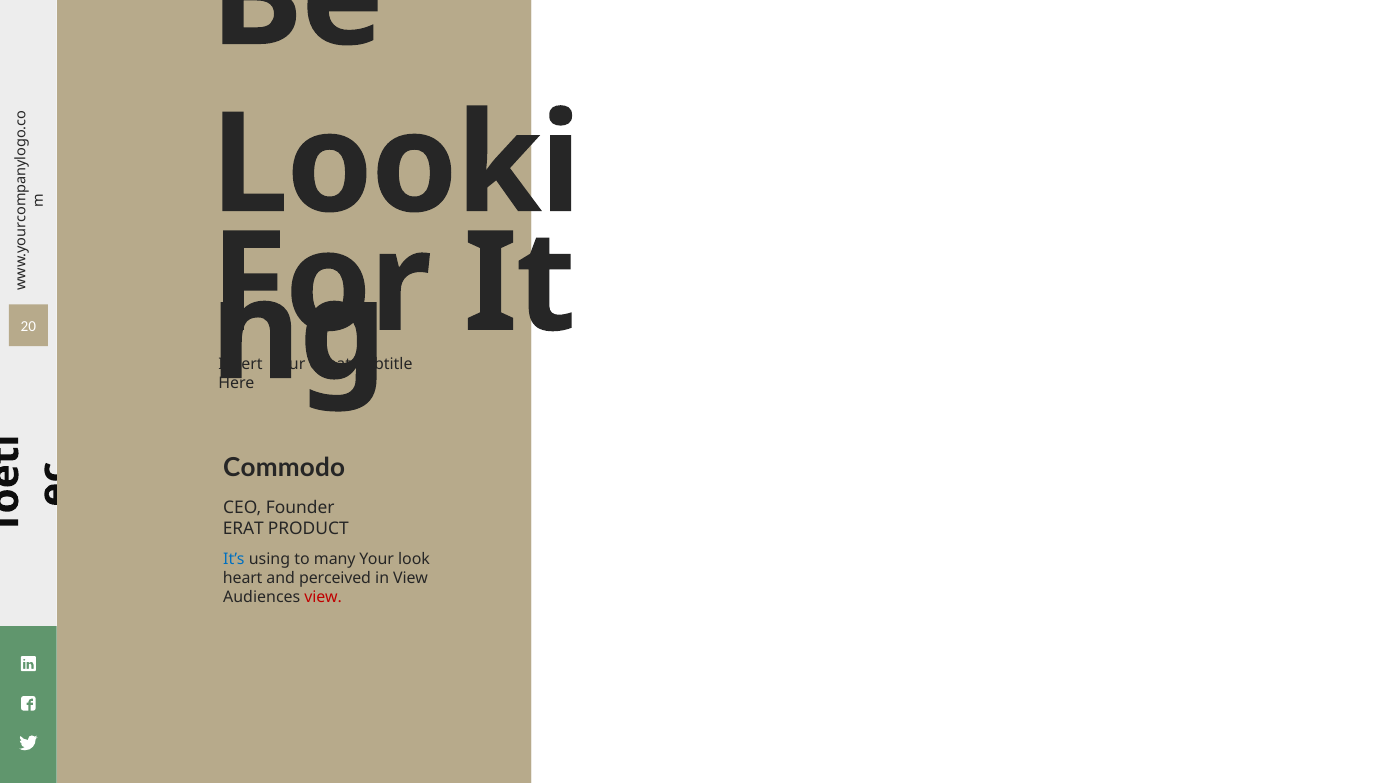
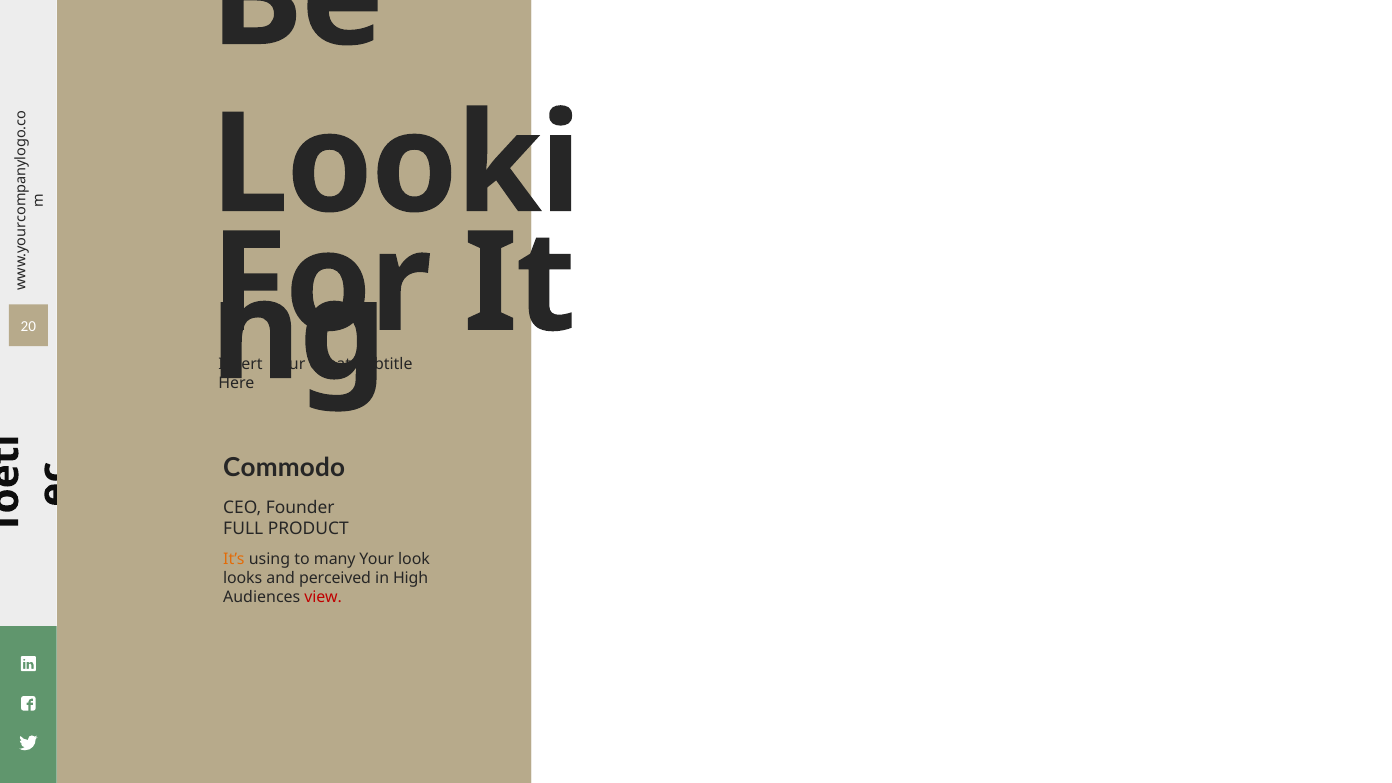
ERAT: ERAT -> FULL (243, 529)
It’s colour: blue -> orange (234, 559)
heart: heart -> looks (243, 579)
in View: View -> High (411, 579)
